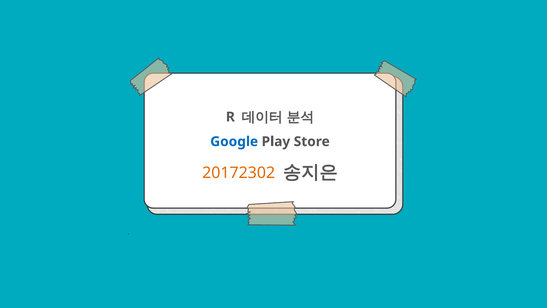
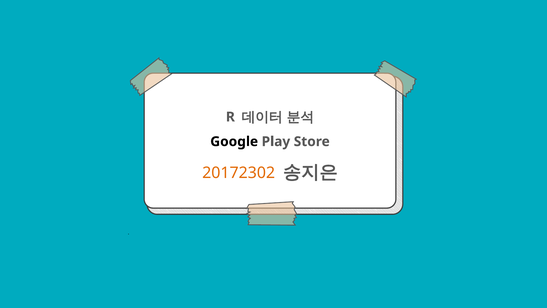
Google colour: blue -> black (234, 141)
